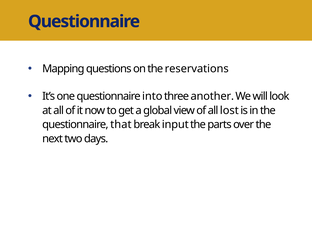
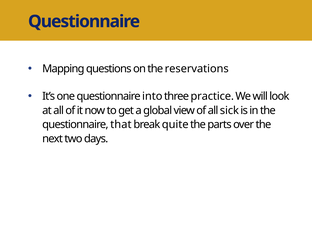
another: another -> practice (212, 96)
lost: lost -> sick (229, 110)
input: input -> quite (175, 125)
